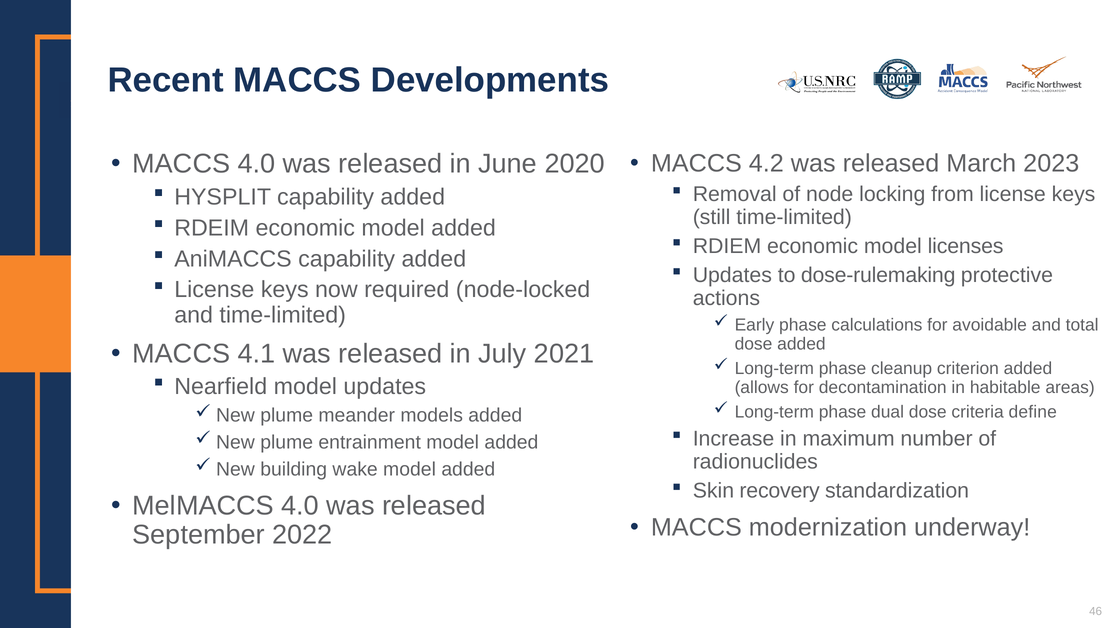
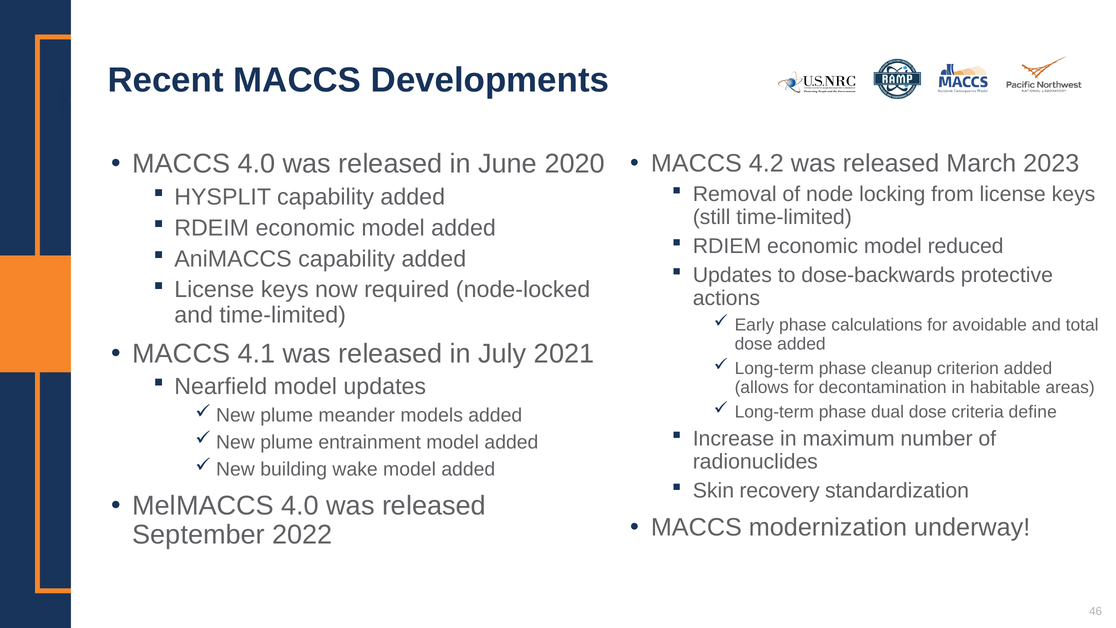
licenses: licenses -> reduced (966, 246)
dose-rulemaking: dose-rulemaking -> dose-backwards (878, 275)
